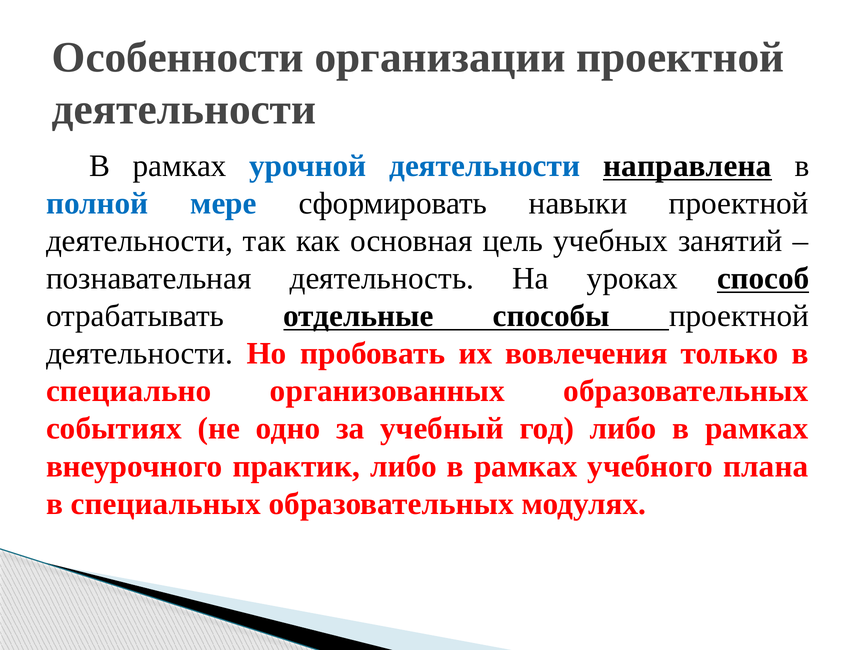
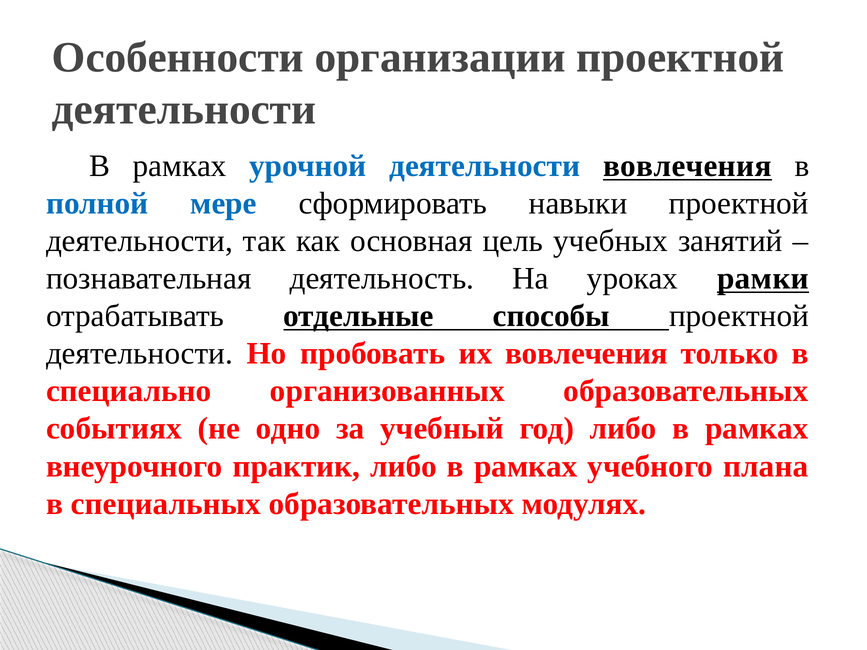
деятельности направлена: направлена -> вовлечения (687, 166)
способ: способ -> рамки (763, 279)
